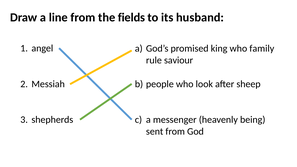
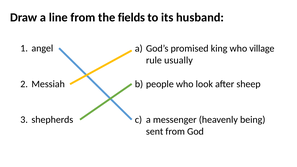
family: family -> village (262, 48)
saviour: saviour -> usually (179, 60)
